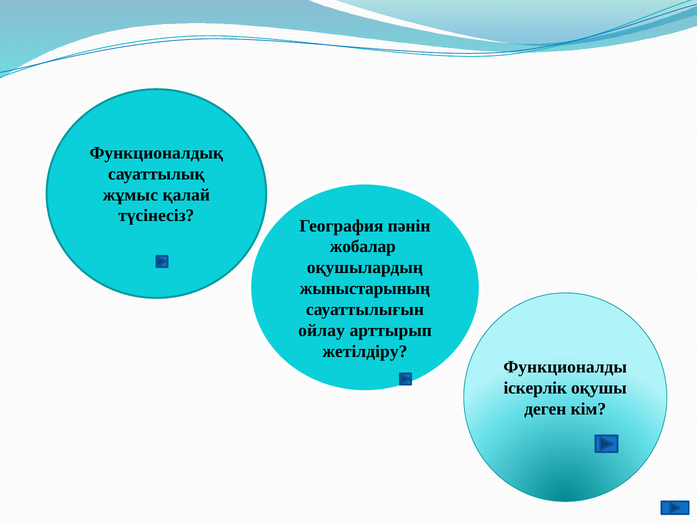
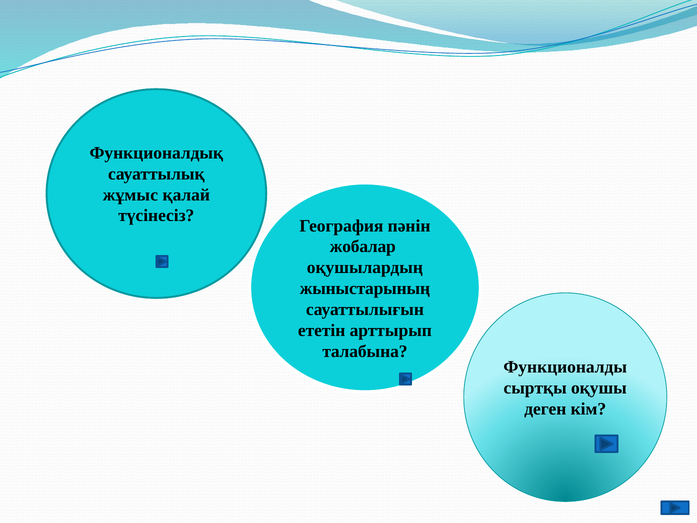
ойлау: ойлау -> ететін (322, 330)
жетілдіру: жетілдіру -> талабына (365, 351)
іскерлік: іскерлік -> сыртқы (535, 388)
